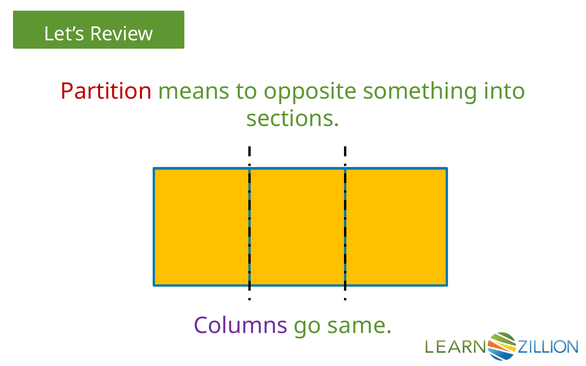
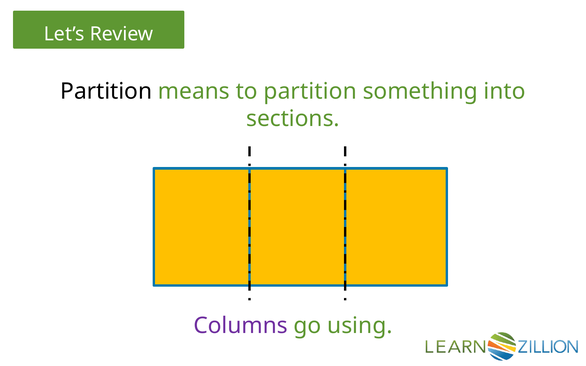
Partition colour: red -> black (106, 91)
to opposite: opposite -> partition (310, 91)
same: same -> using (360, 326)
